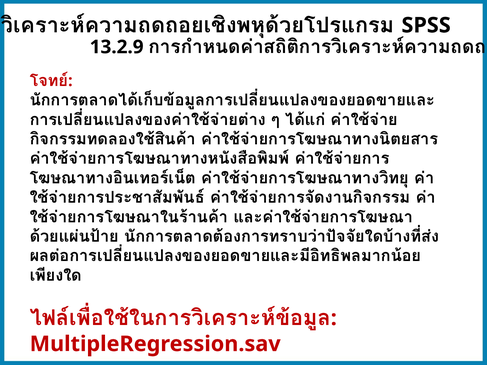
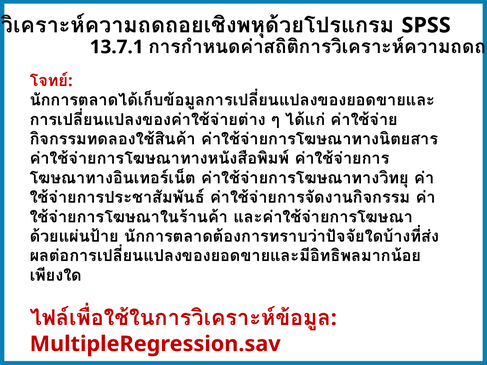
13.2.9: 13.2.9 -> 13.7.1 (117, 47)
